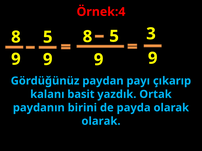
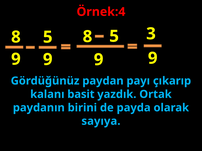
olarak: olarak -> sayıya (101, 121)
